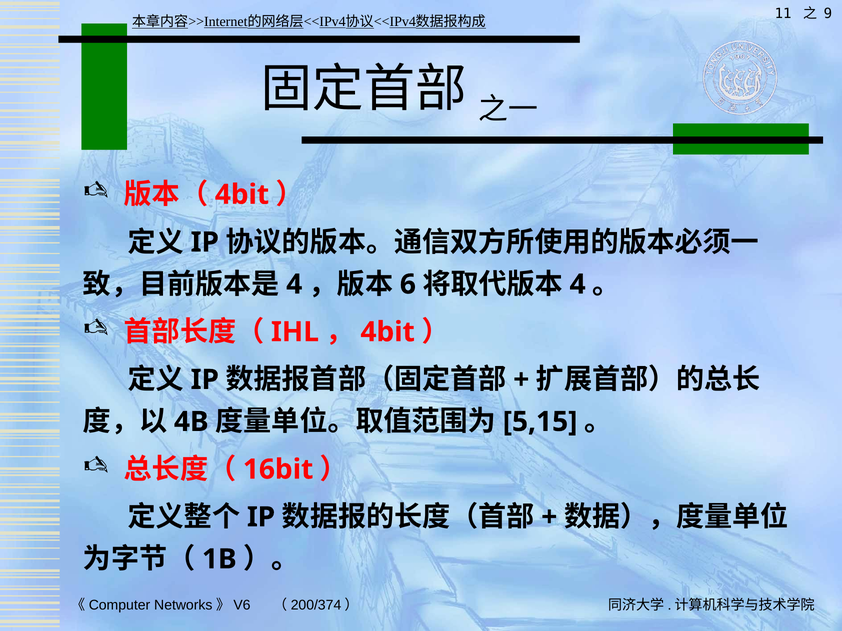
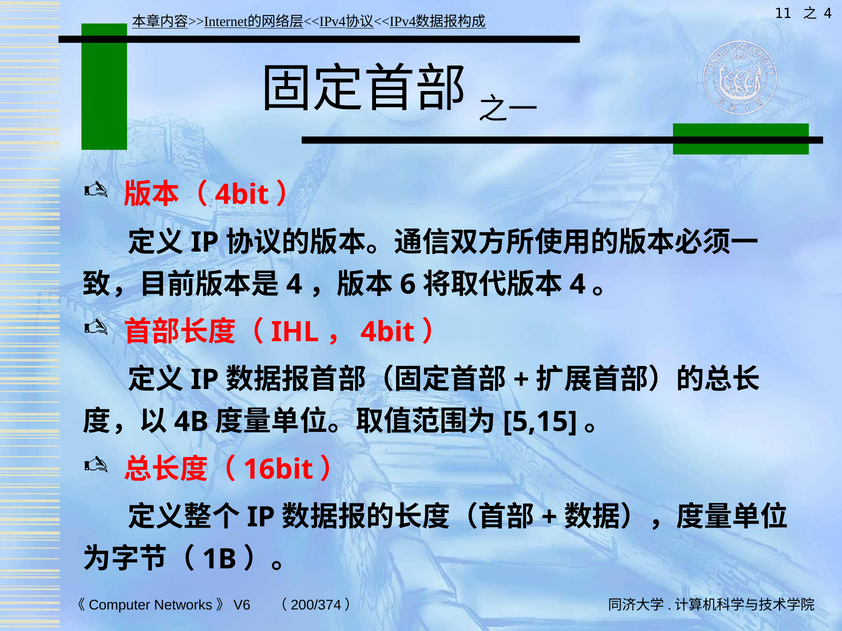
9: 9 -> 4 (828, 14)
